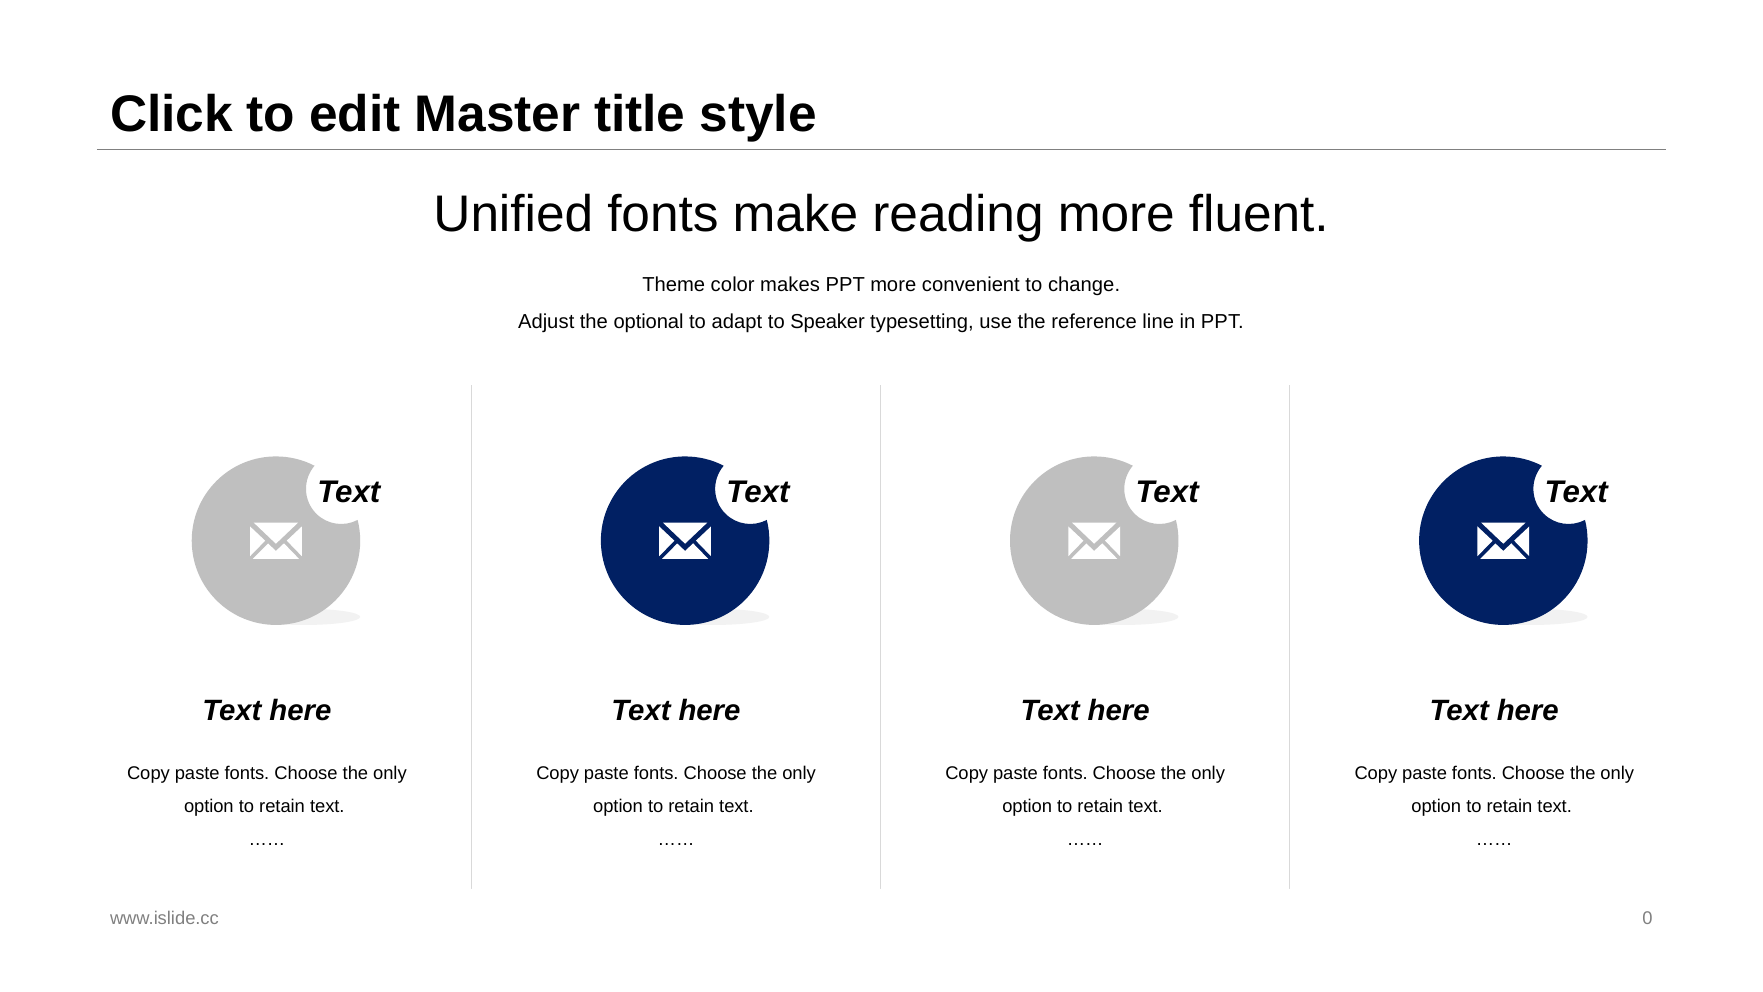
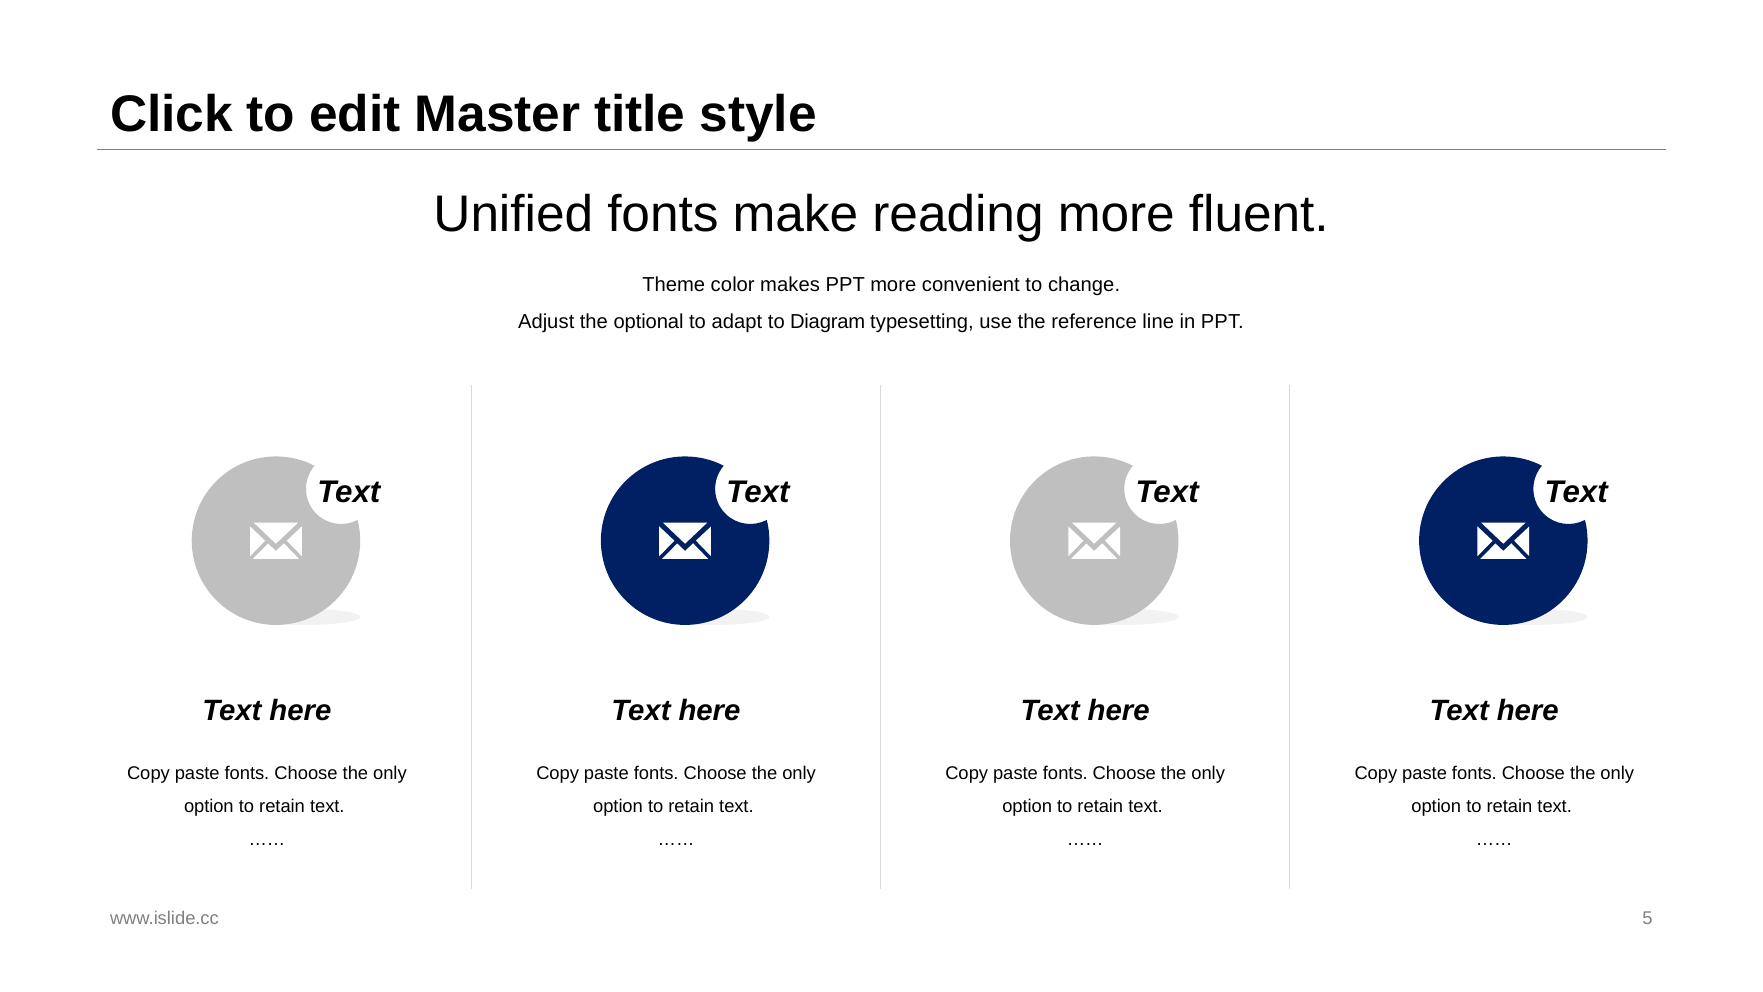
Speaker: Speaker -> Diagram (828, 321)
0: 0 -> 5 (1648, 919)
